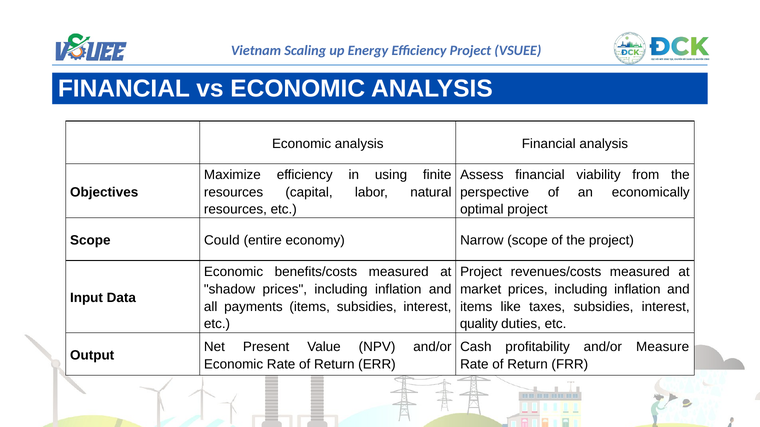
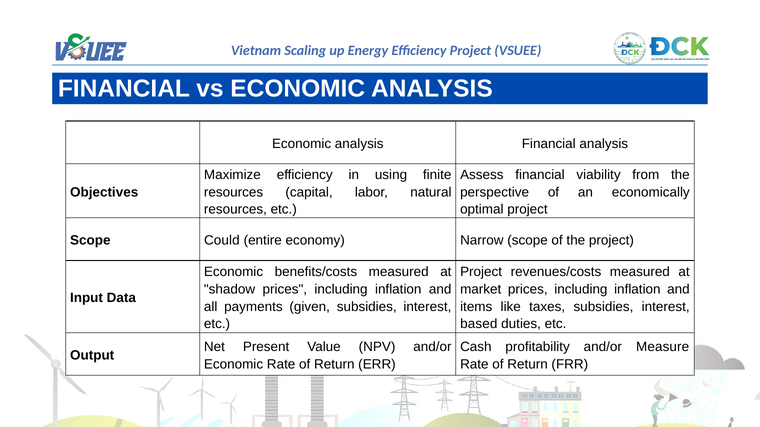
payments items: items -> given (310, 307)
quality: quality -> based (479, 324)
